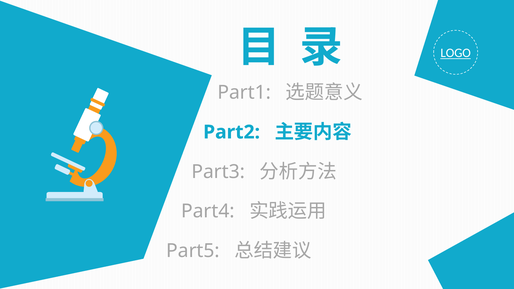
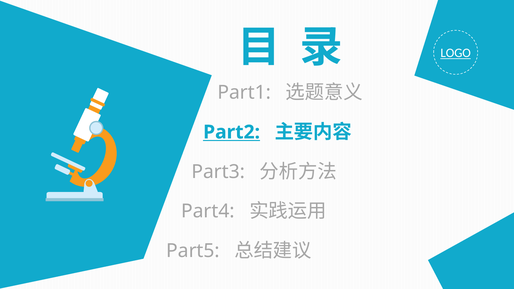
Part2 underline: none -> present (232, 132)
